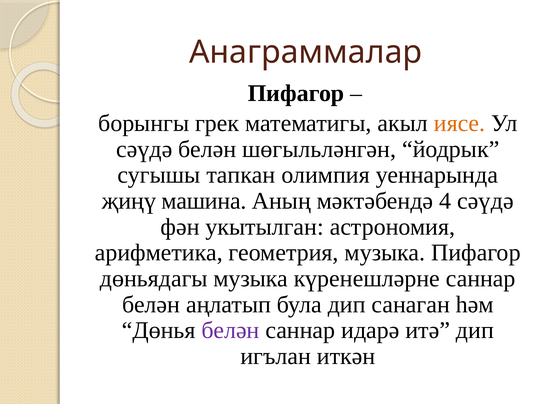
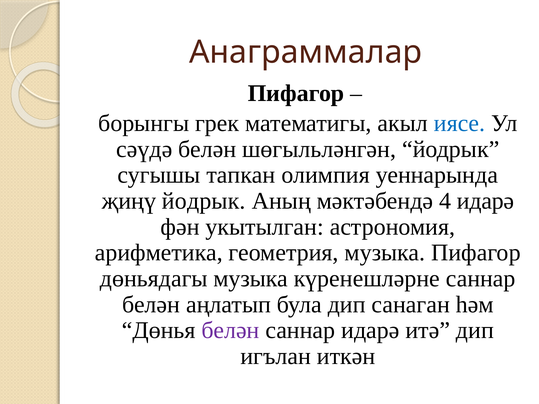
иясе colour: orange -> blue (460, 123)
җиңү машина: машина -> йодрык (204, 201)
4 сәүдә: сәүдә -> идарә (486, 201)
